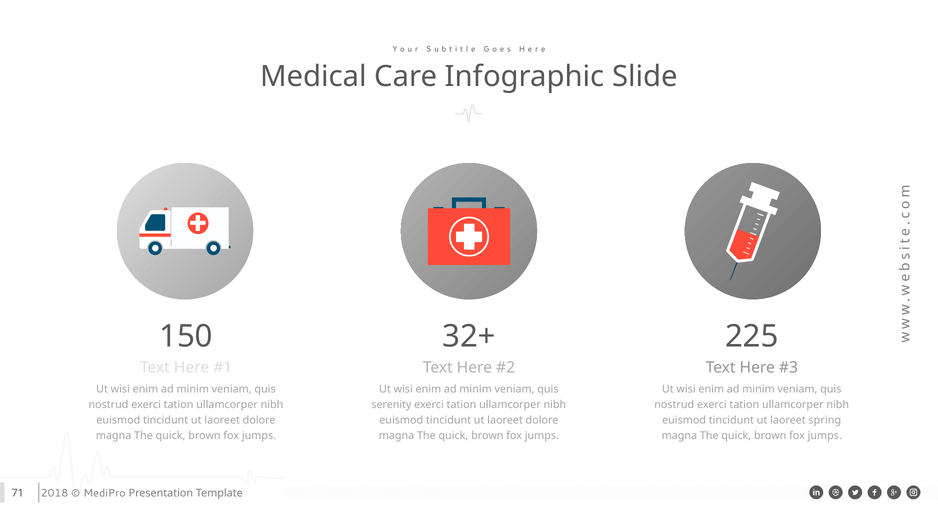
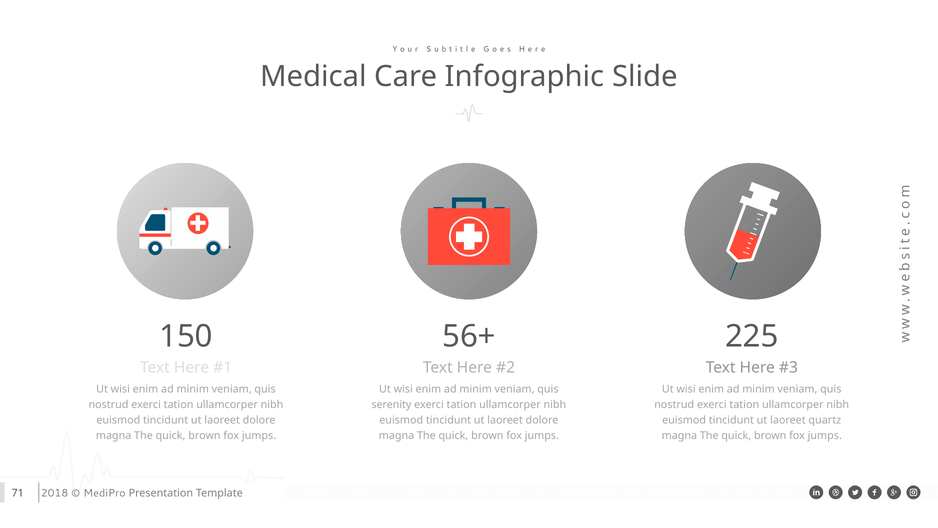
32+: 32+ -> 56+ (469, 336)
spring: spring -> quartz (825, 420)
